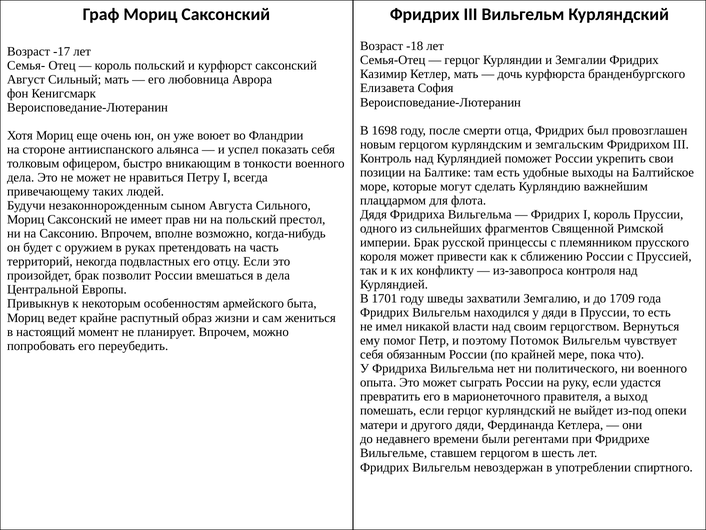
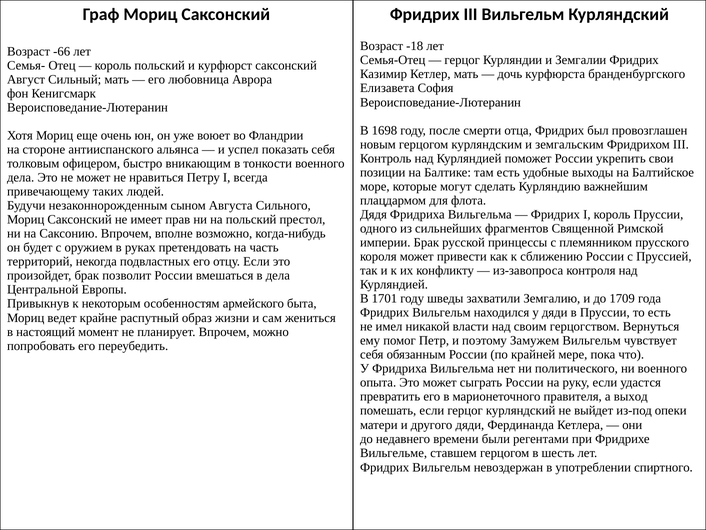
-17: -17 -> -66 (62, 51)
Потомок: Потомок -> Замужем (535, 340)
